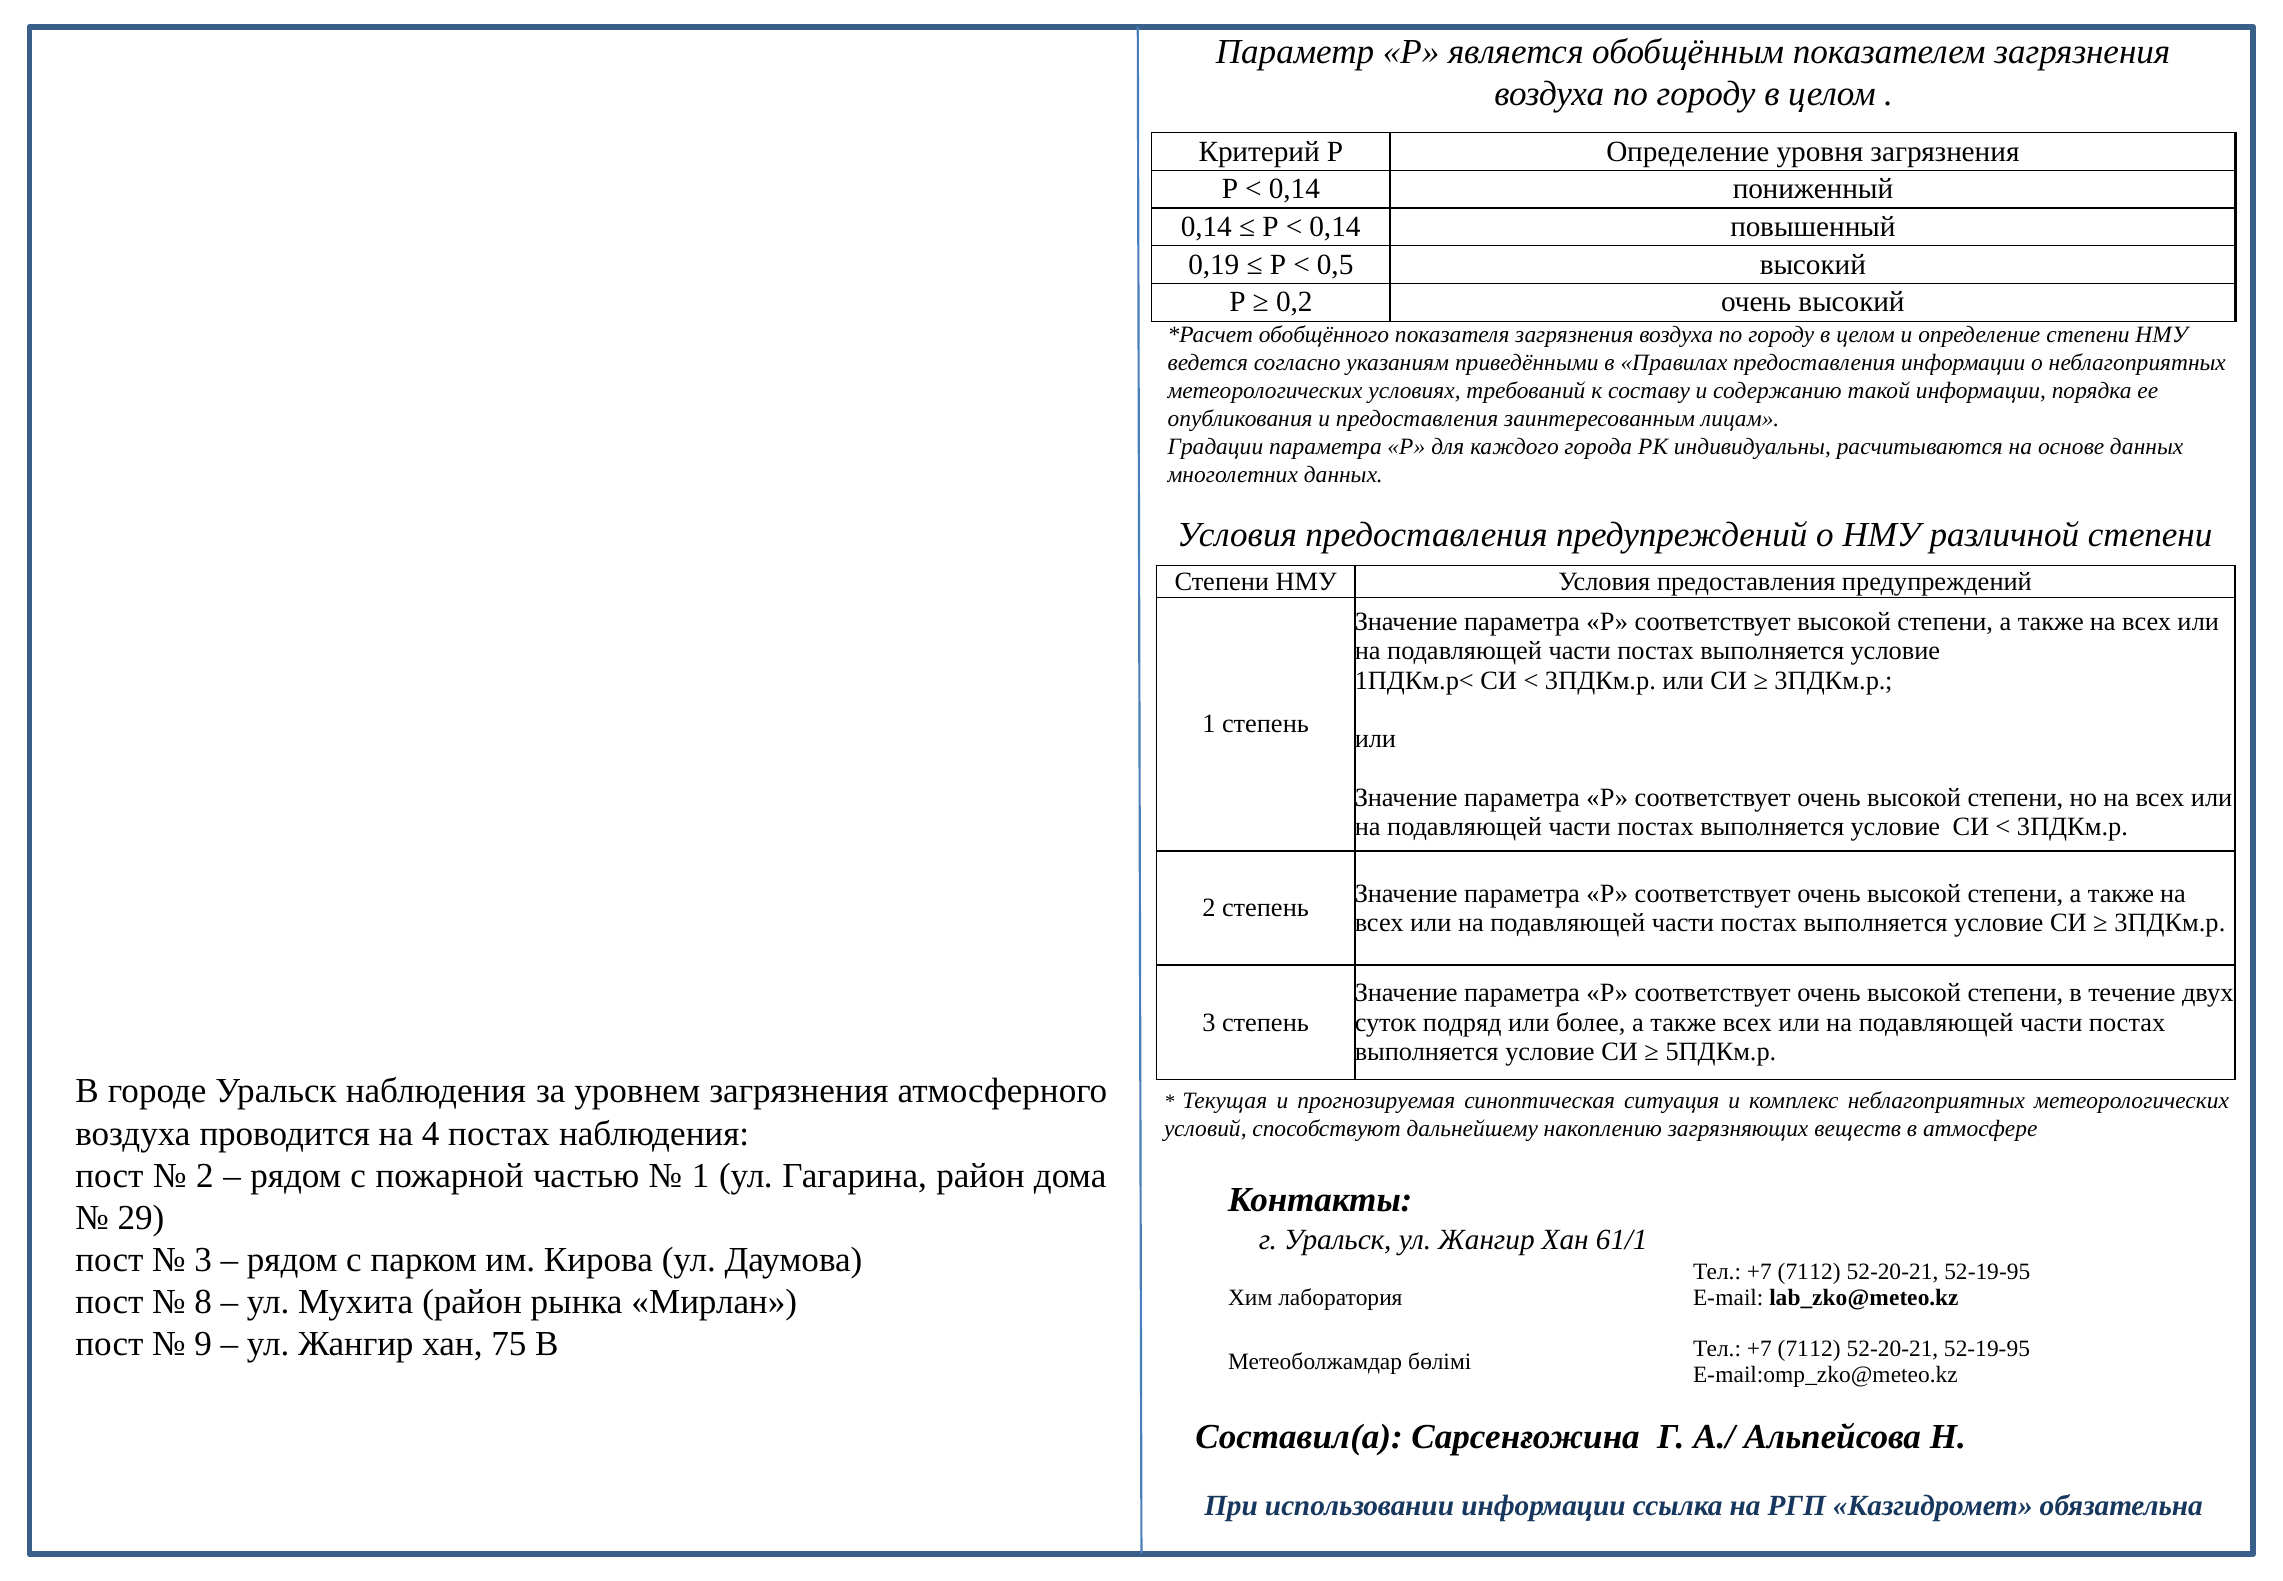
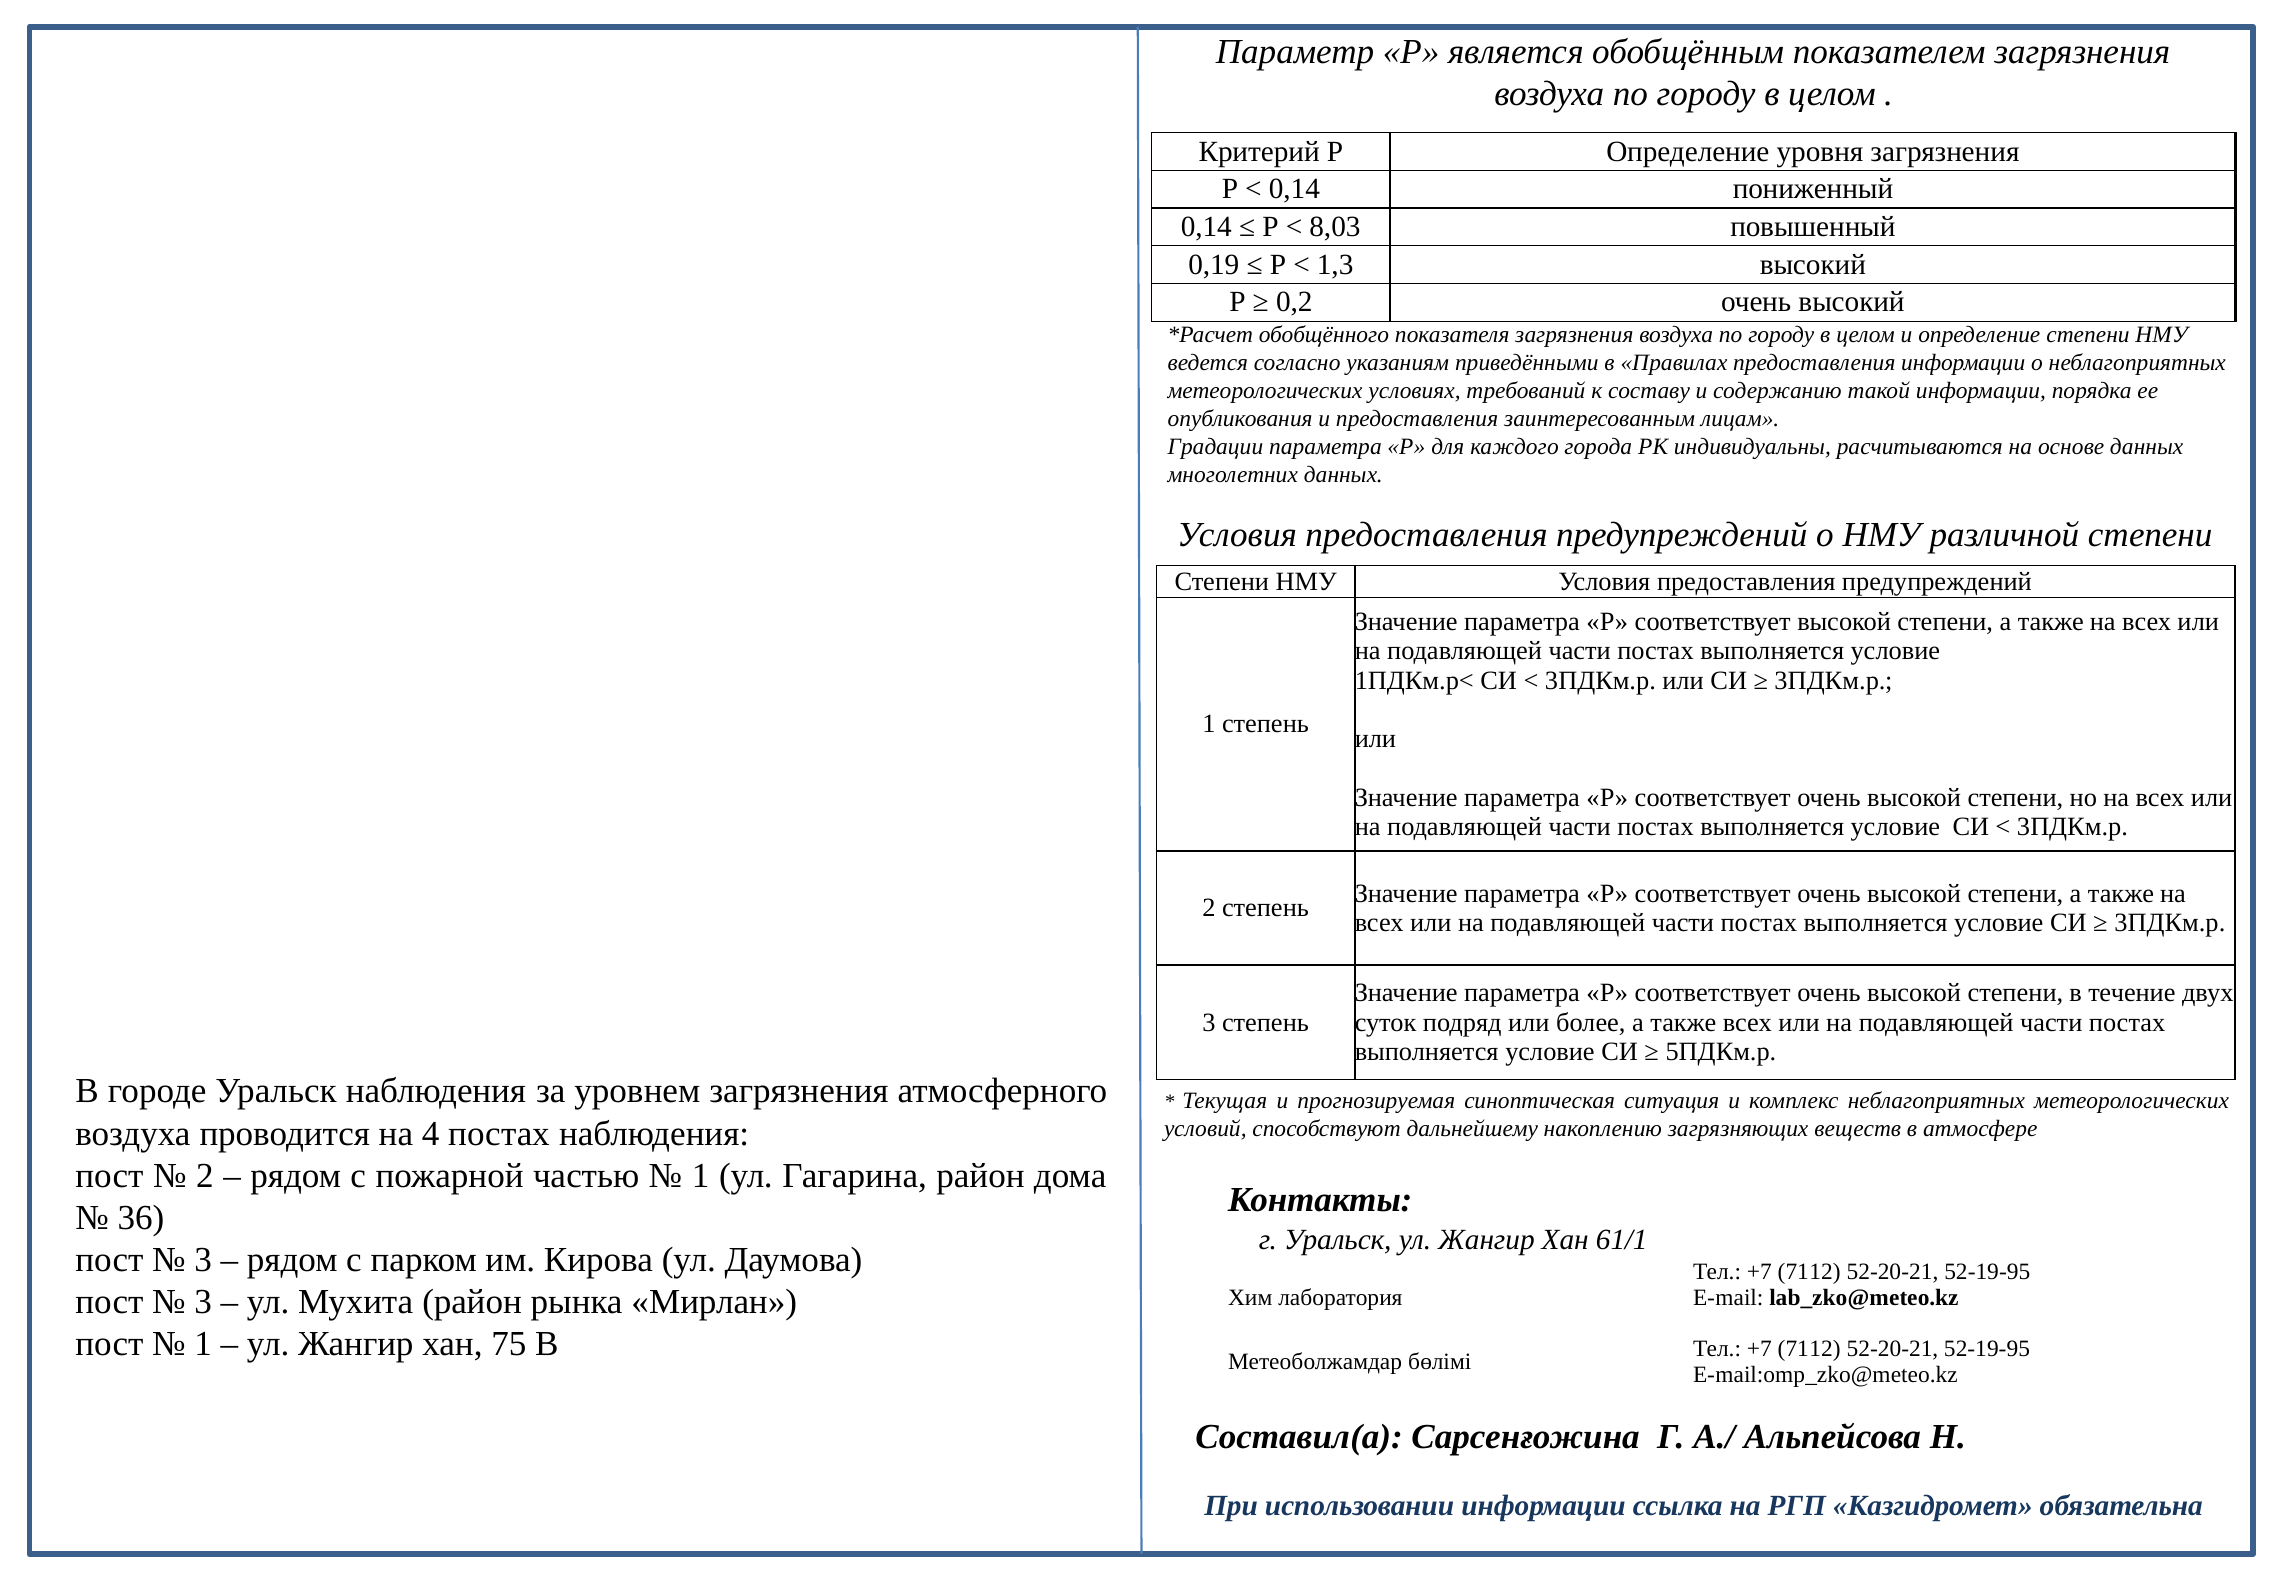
0,14: 0,14 -> 8,03 (1335, 227)
0,5: 0,5 -> 1,3 (1335, 264)
29: 29 -> 36 (141, 1217)
8: 8 -> 3 (203, 1302)
9: 9 -> 1 (203, 1344)
